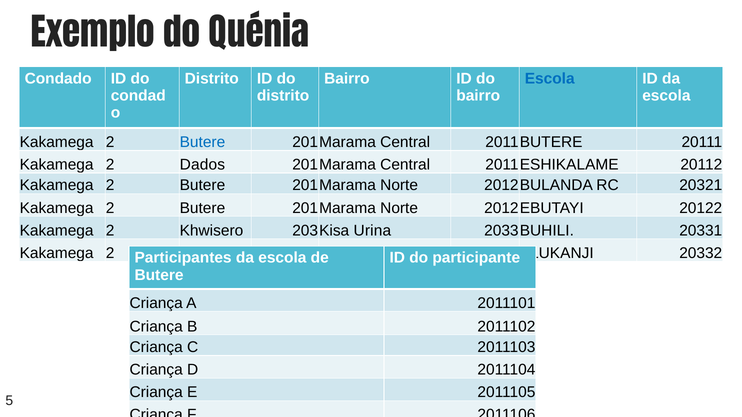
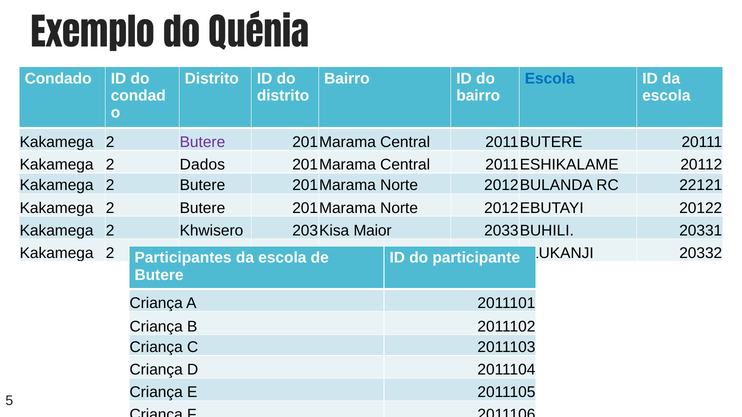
Butere colour: blue -> purple (202, 142)
20321: 20321 -> 22121 (701, 186)
Urina: Urina -> Maior (373, 231)
